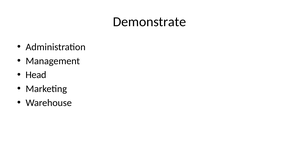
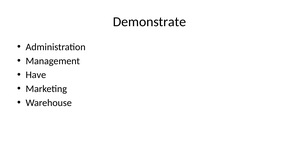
Head: Head -> Have (36, 75)
